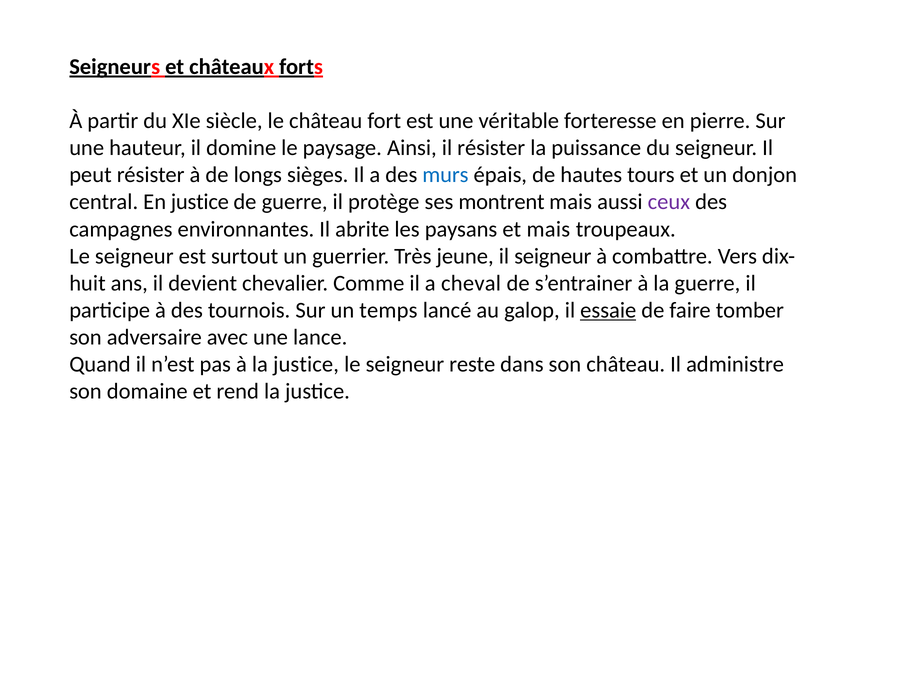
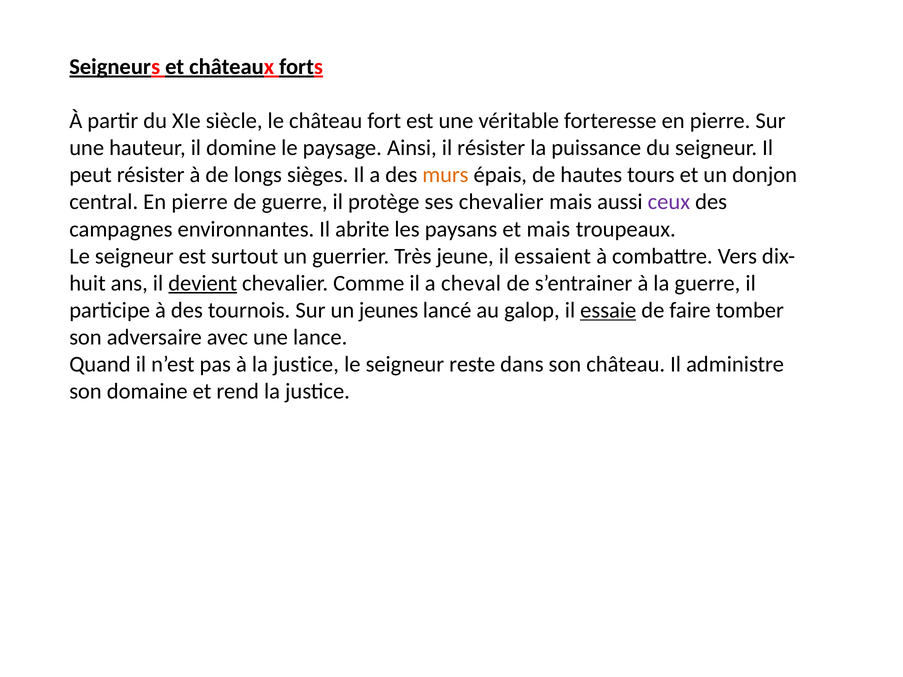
murs colour: blue -> orange (445, 175)
central En justice: justice -> pierre (200, 202)
ses montrent: montrent -> chevalier (501, 202)
il seigneur: seigneur -> essaient (553, 256)
devient underline: none -> present (203, 283)
temps: temps -> jeunes (389, 310)
